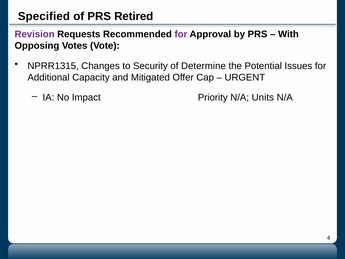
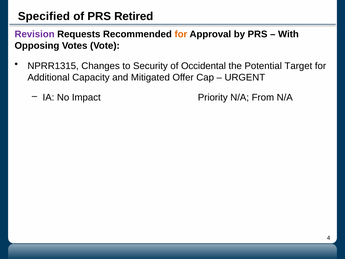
for colour: purple -> orange (181, 34)
Determine: Determine -> Occidental (204, 66)
Issues: Issues -> Target (298, 66)
Units: Units -> From (263, 97)
